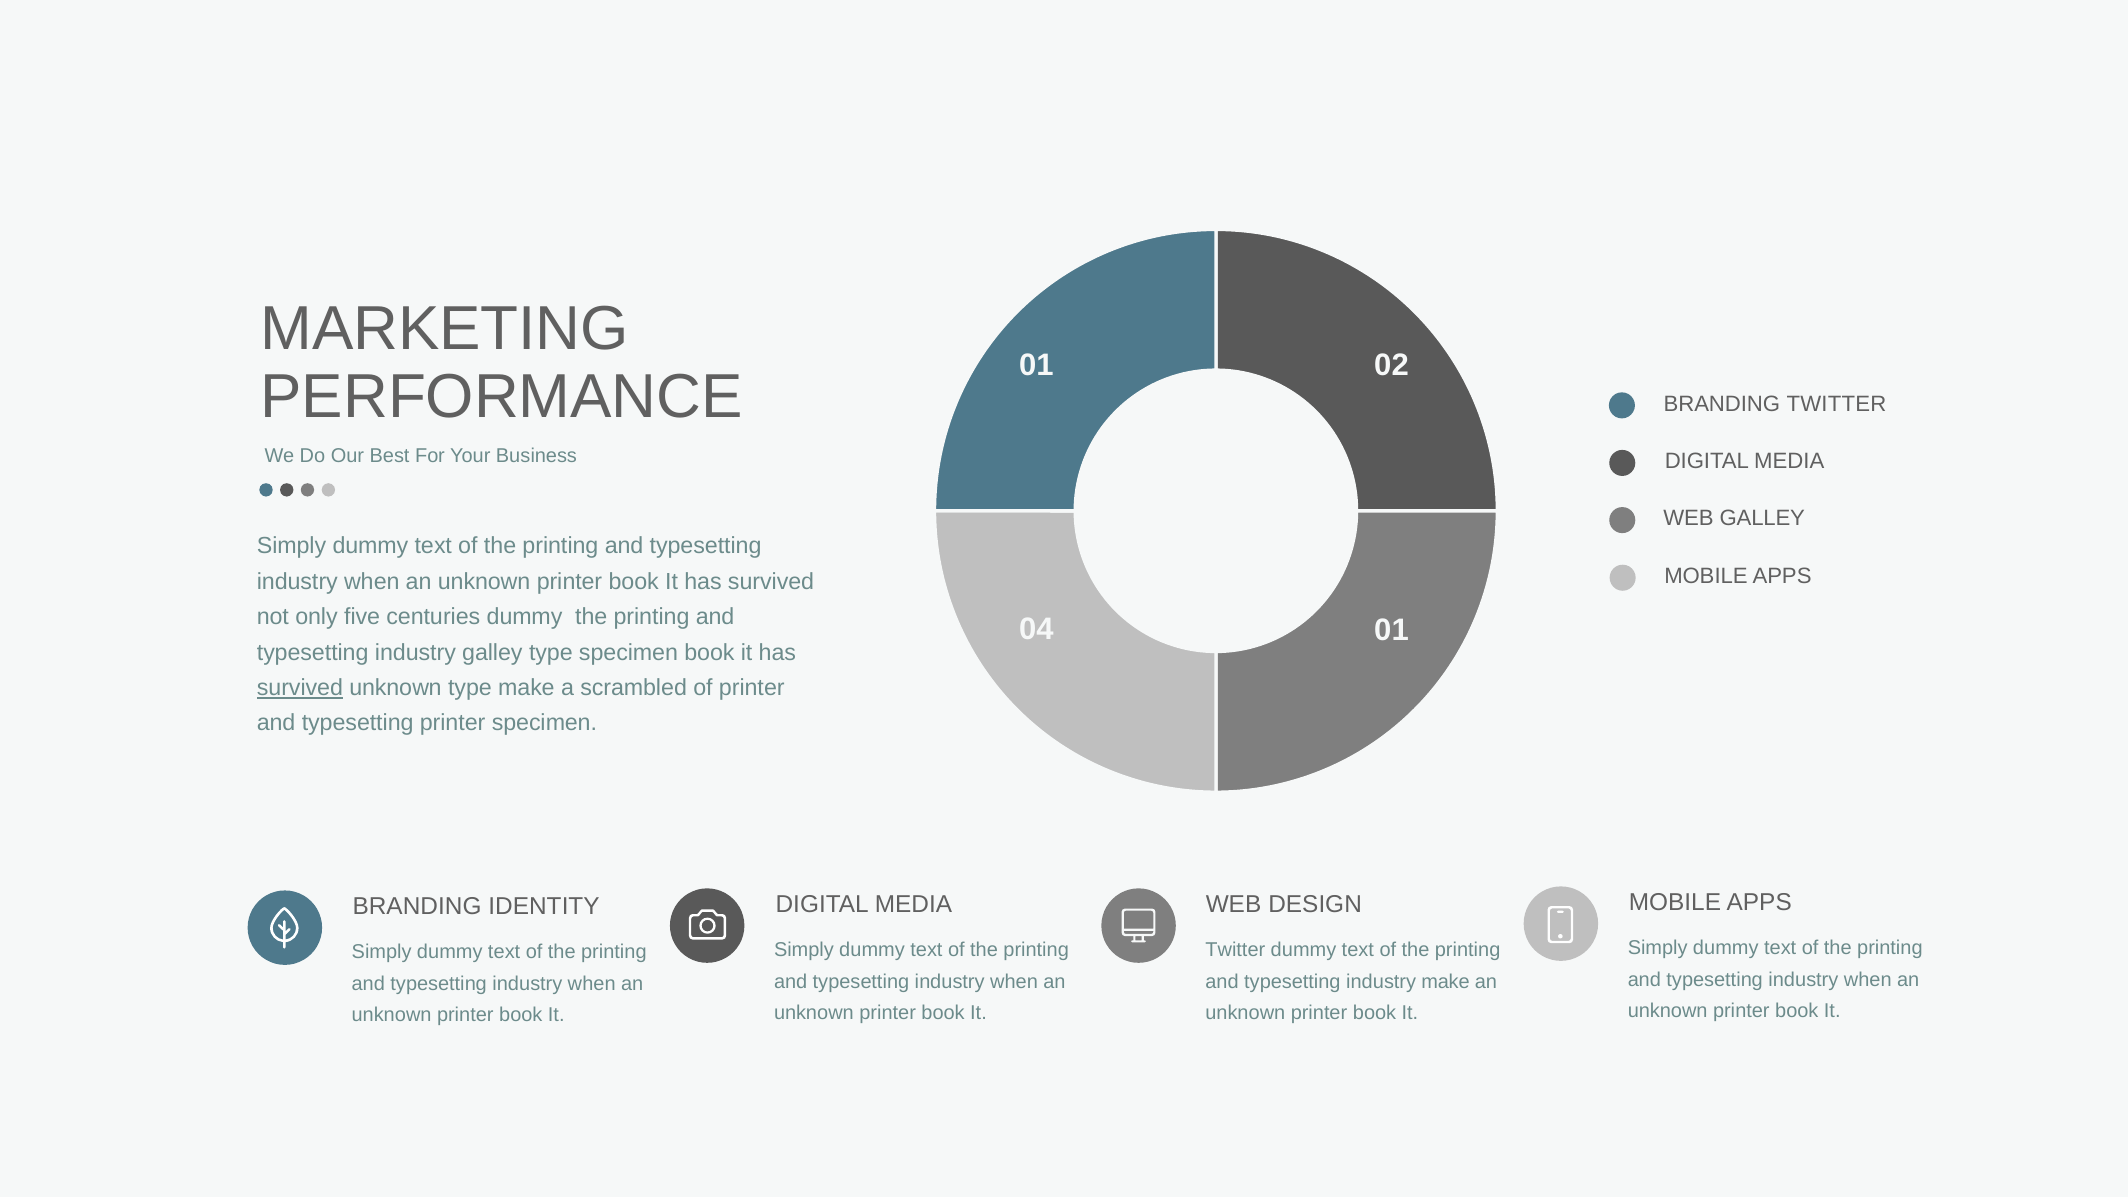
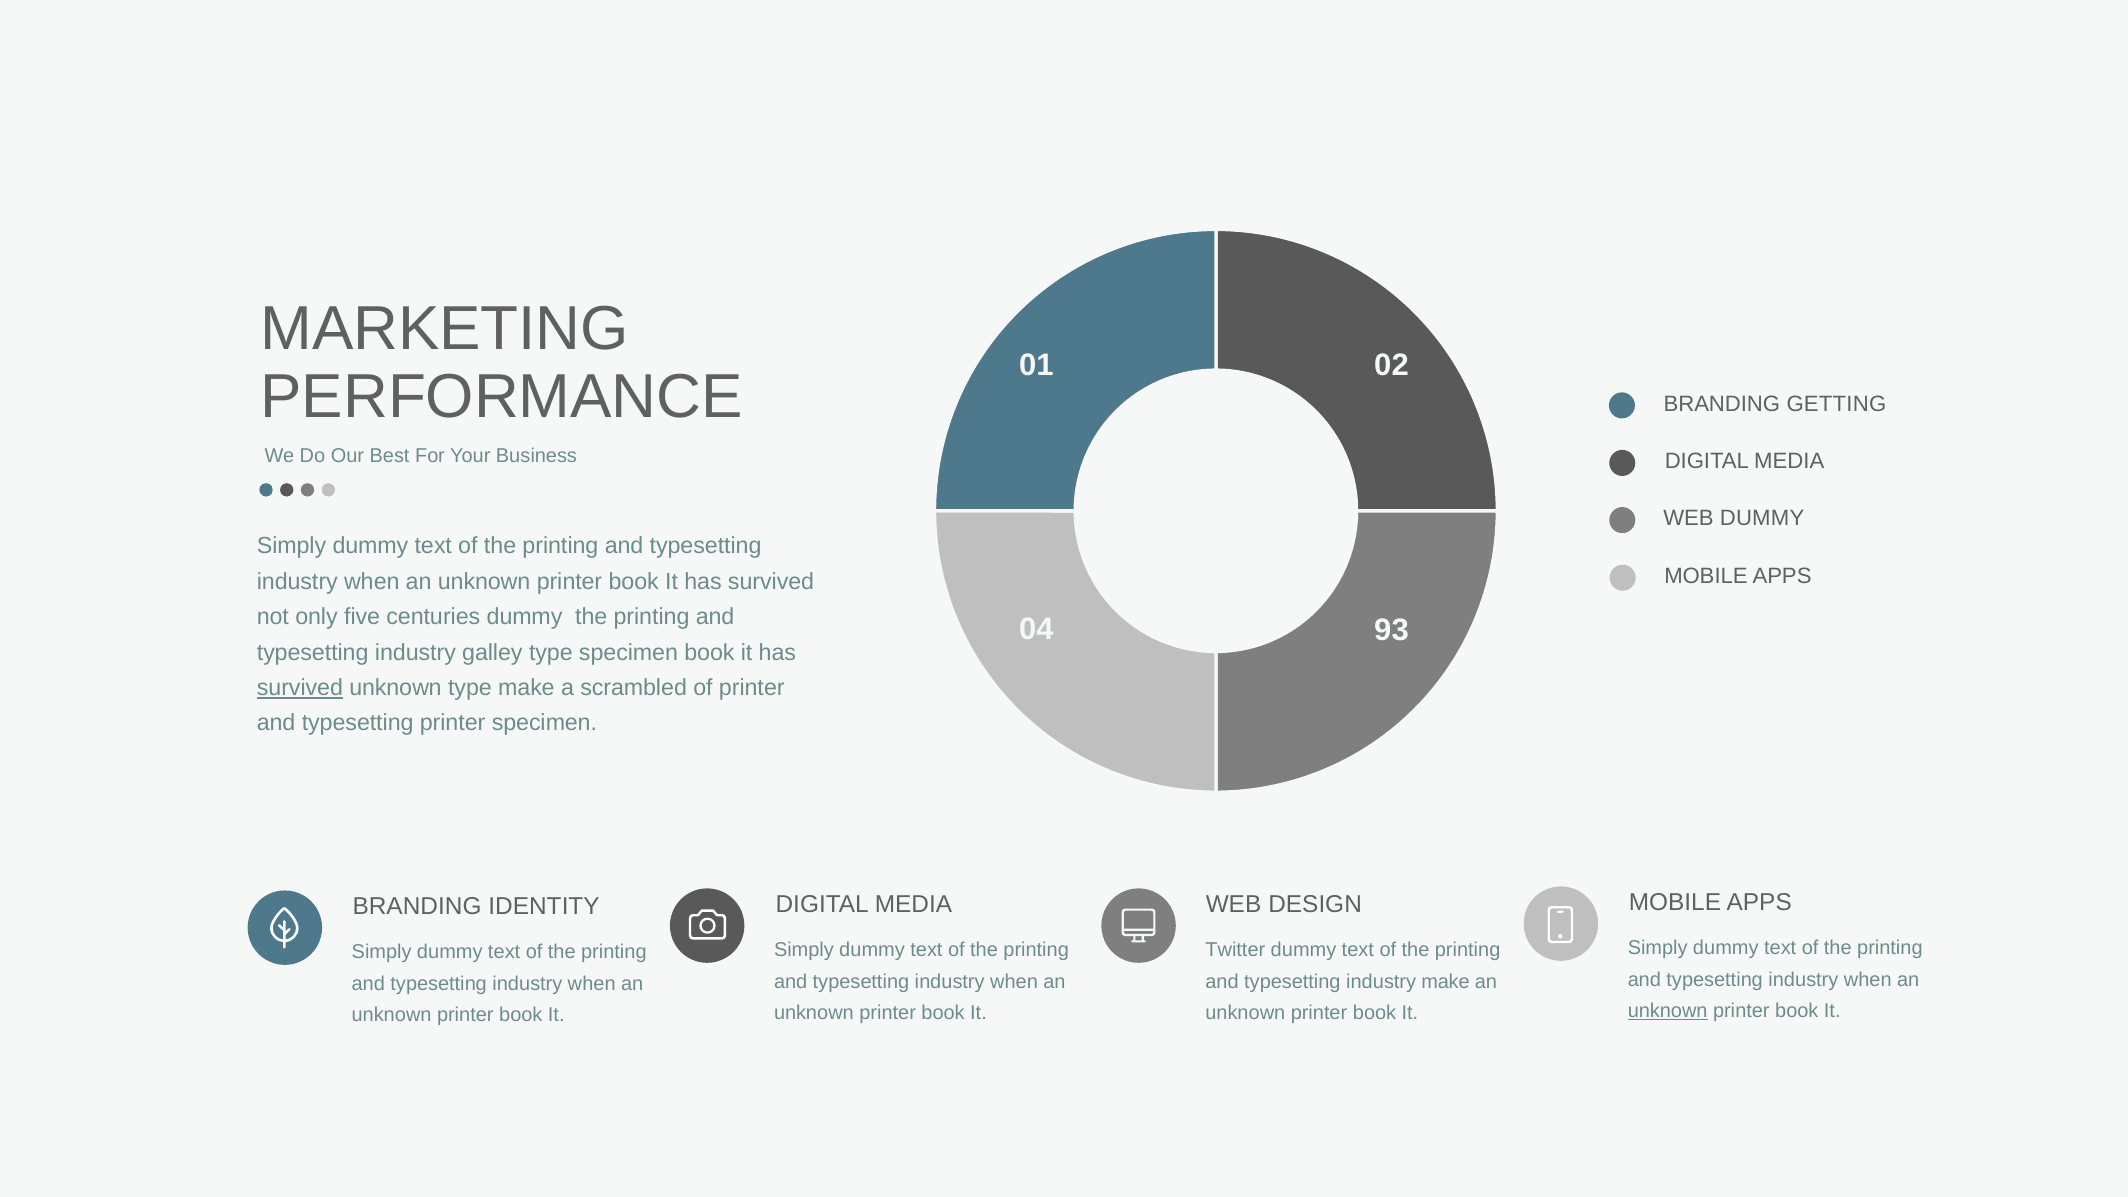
BRANDING TWITTER: TWITTER -> GETTING (1836, 404)
WEB GALLEY: GALLEY -> DUMMY (1762, 519)
04 01: 01 -> 93 (1392, 630)
unknown underline: none -> present (1668, 1011)
